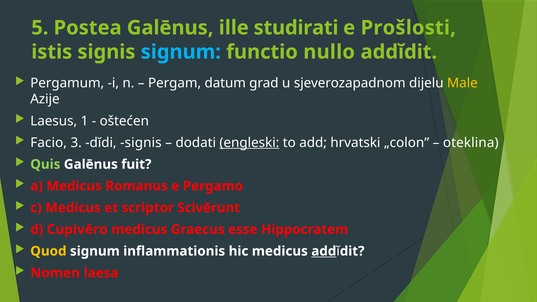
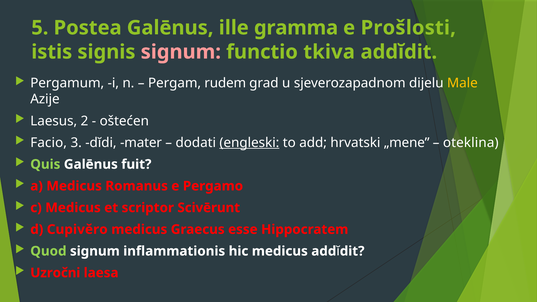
studirati: studirati -> gramma (296, 28)
signum colour: light blue -> pink (181, 52)
nullo: nullo -> tkiva (329, 52)
datum: datum -> rudem (225, 83)
1: 1 -> 2 (84, 121)
dĭdi signis: signis -> mater (141, 143)
„colon: „colon -> „mene (407, 143)
Quod colour: yellow -> light green (48, 251)
add underline: present -> none (324, 251)
Nomen: Nomen -> Uzročni (55, 273)
